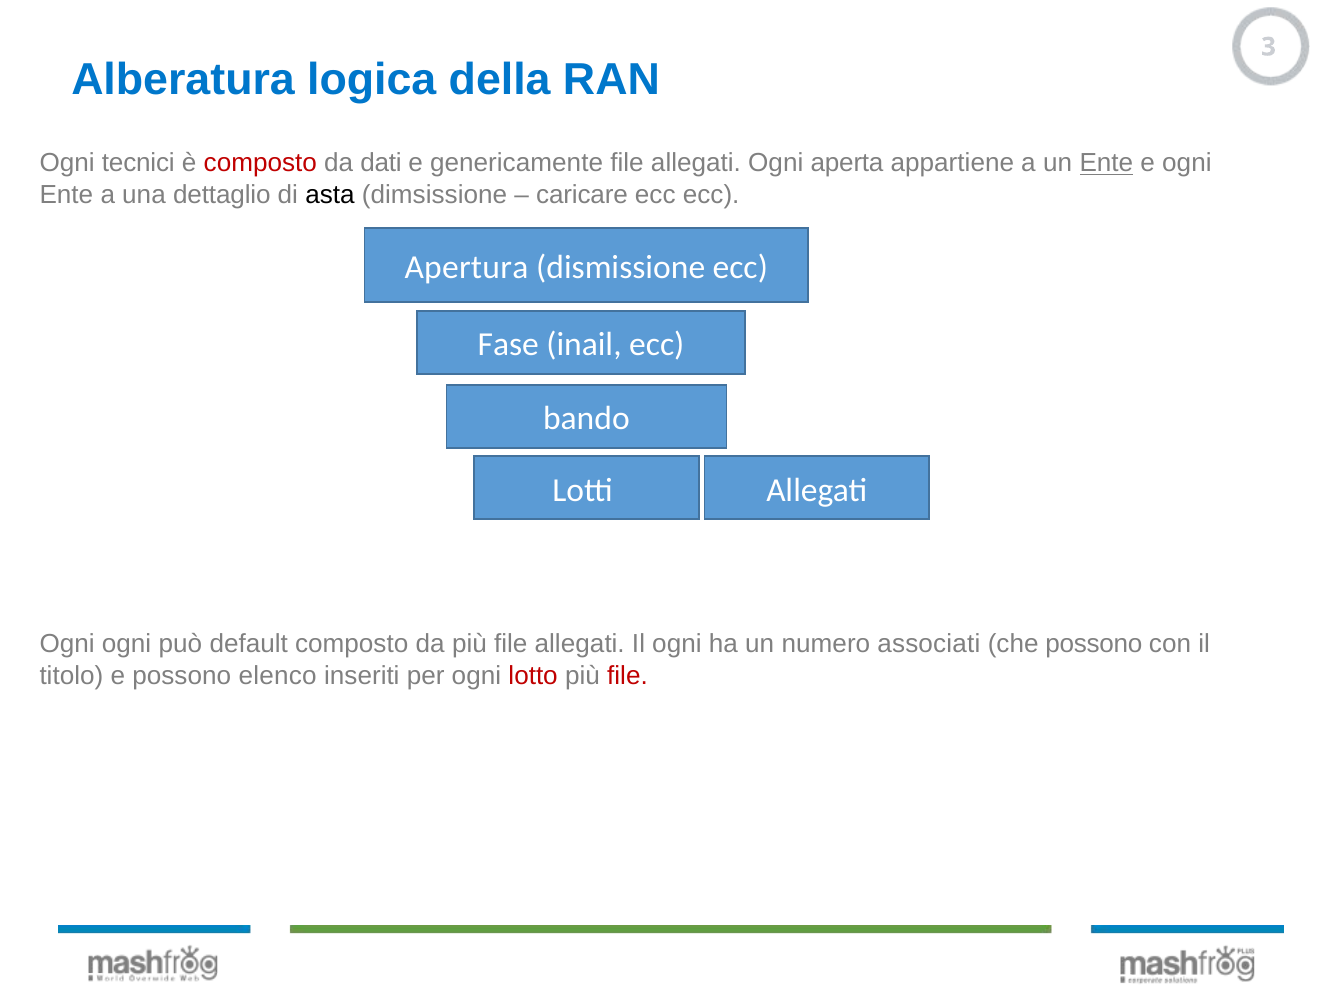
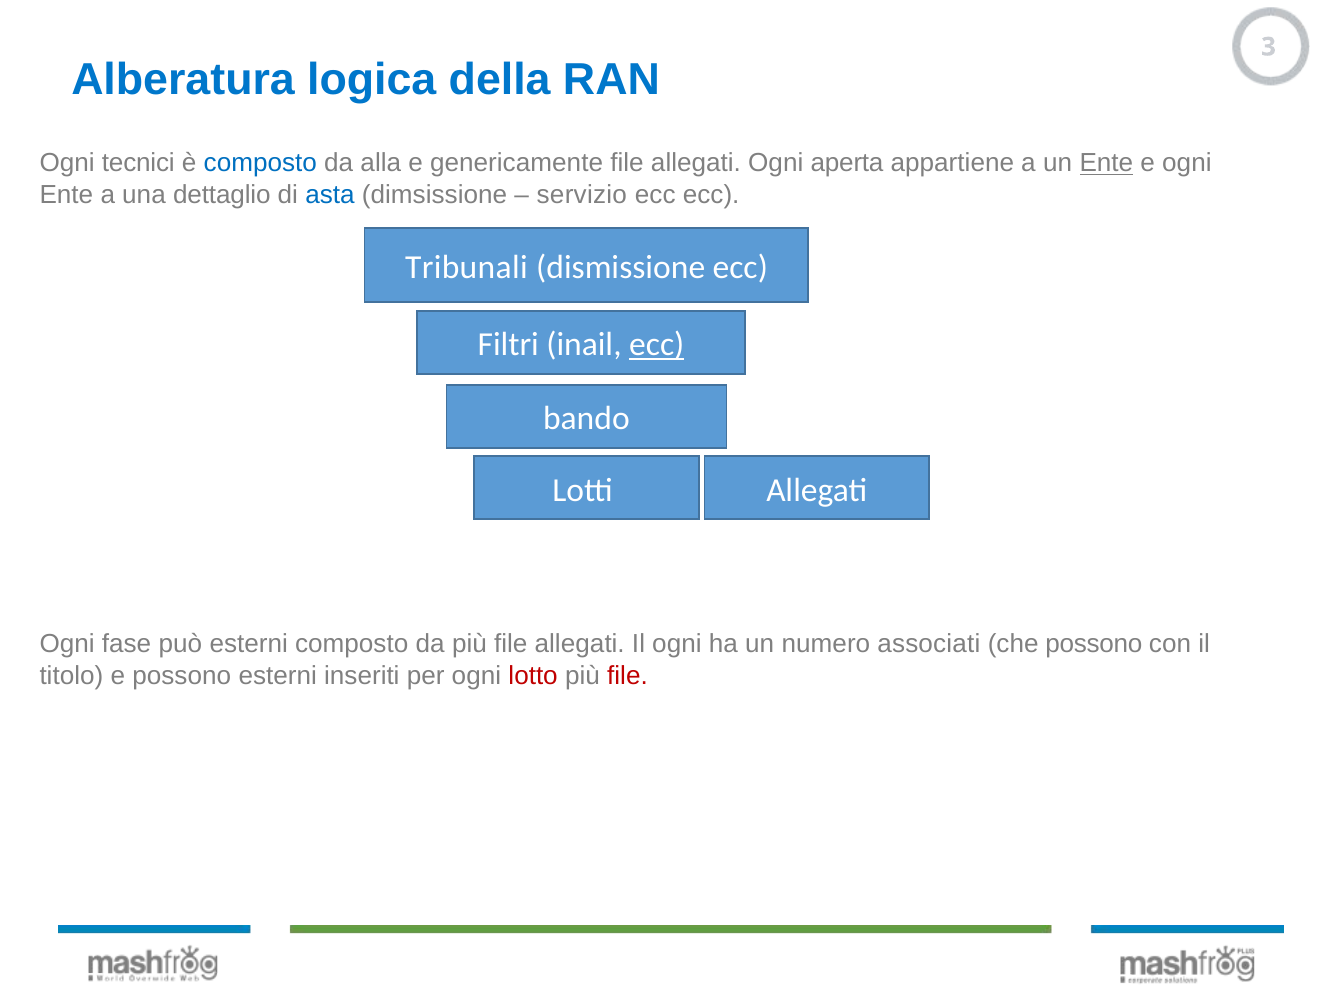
composto colour: red -> blue (260, 163)
dati: dati -> alla (381, 163)
asta colour: black -> blue (330, 195)
caricare: caricare -> servizio (582, 195)
Apertura: Apertura -> Tribunali (466, 268)
Fase: Fase -> Filtri (508, 345)
ecc underline: none -> present (657, 345)
Ogni ogni: ogni -> fase (127, 645)
può default: default -> esterni (249, 645)
possono elenco: elenco -> esterni (278, 676)
